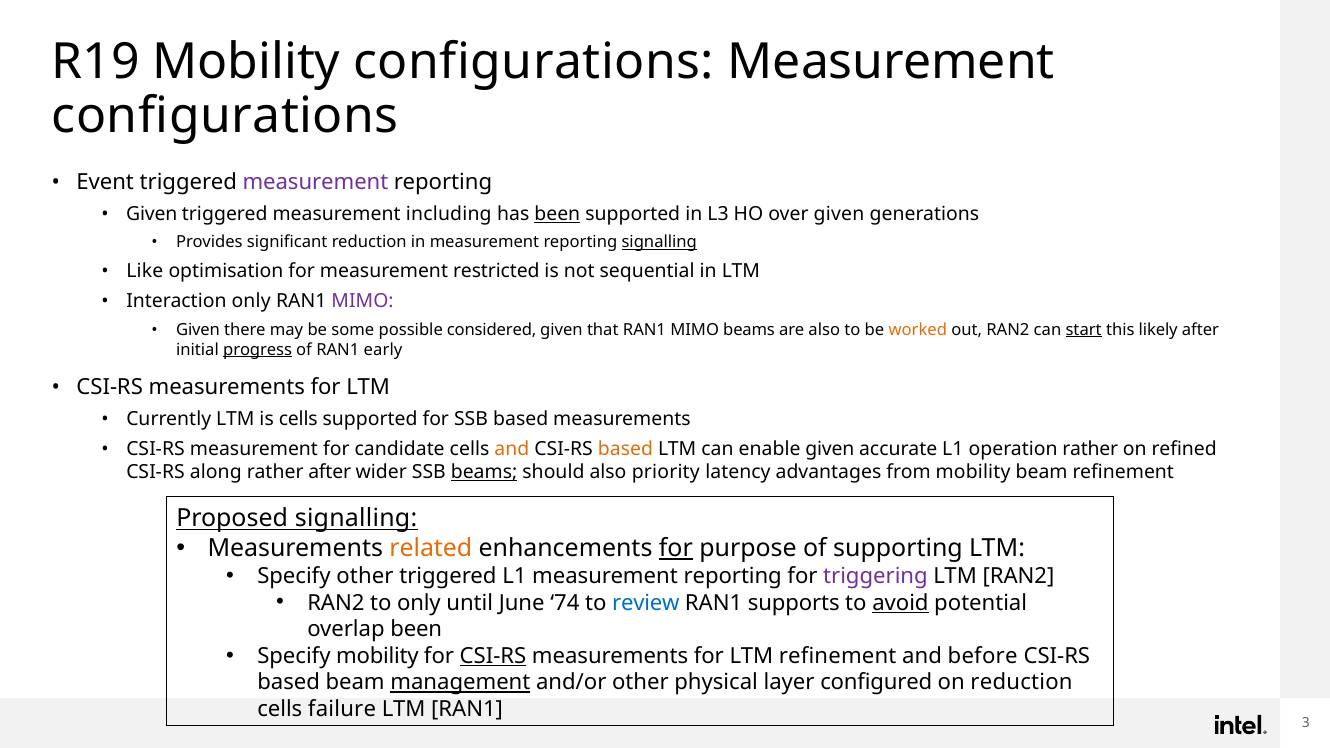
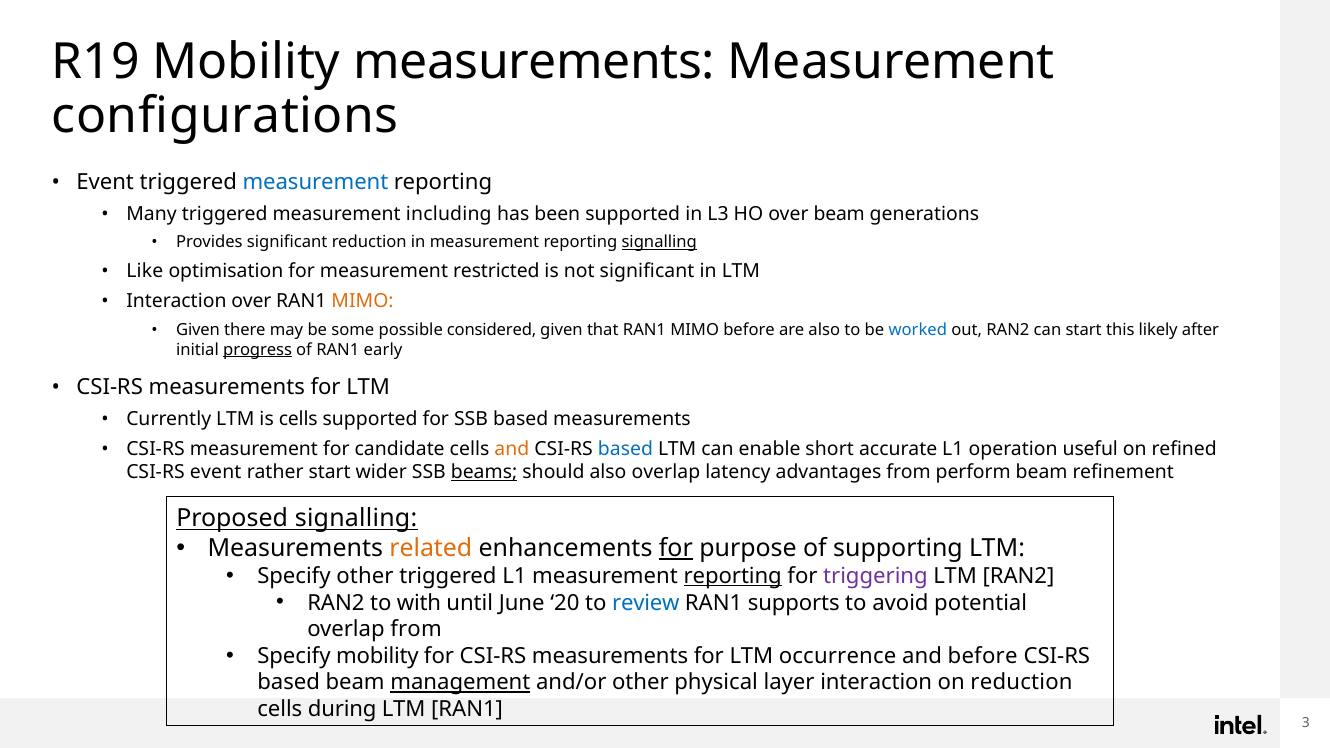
Mobility configurations: configurations -> measurements (534, 62)
measurement colour: purple -> blue (315, 183)
Given: Given -> Many (152, 214)
been underline: present -> none (557, 214)
over given: given -> beam (839, 214)
not sequential: sequential -> significant (647, 271)
Interaction only: only -> over (251, 302)
MIMO colour: purple -> orange (363, 302)
MIMO beams: beams -> before (749, 330)
worked colour: orange -> blue (918, 330)
start underline: present -> none (1084, 330)
based colour: orange -> blue (625, 449)
enable given: given -> short (830, 449)
operation rather: rather -> useful (1090, 449)
CSI-RS along: along -> event (216, 473)
rather after: after -> start (330, 473)
also priority: priority -> overlap (666, 473)
from mobility: mobility -> perform (973, 473)
reporting underline: none -> present (733, 576)
to only: only -> with (419, 603)
74: 74 -> 20 (565, 603)
avoid underline: present -> none (900, 603)
overlap been: been -> from (416, 630)
CSI-RS underline: present -> none (493, 656)
LTM refinement: refinement -> occurrence (838, 656)
layer configured: configured -> interaction (876, 683)
failure: failure -> during (342, 709)
